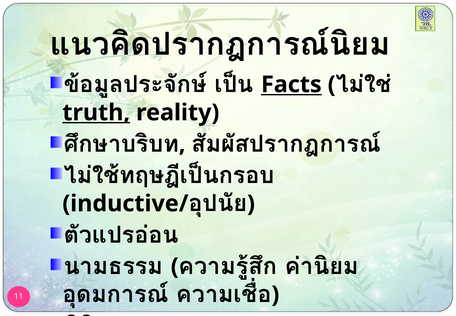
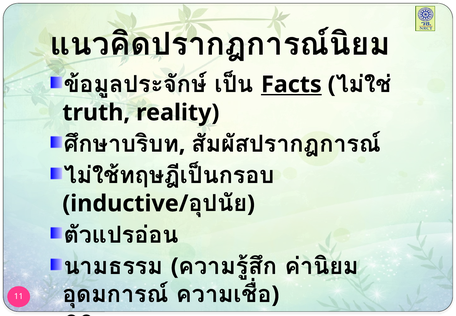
truth underline: present -> none (96, 112)
